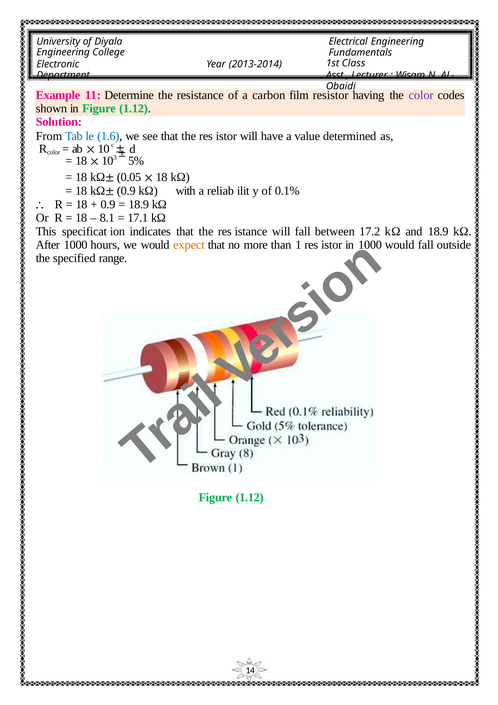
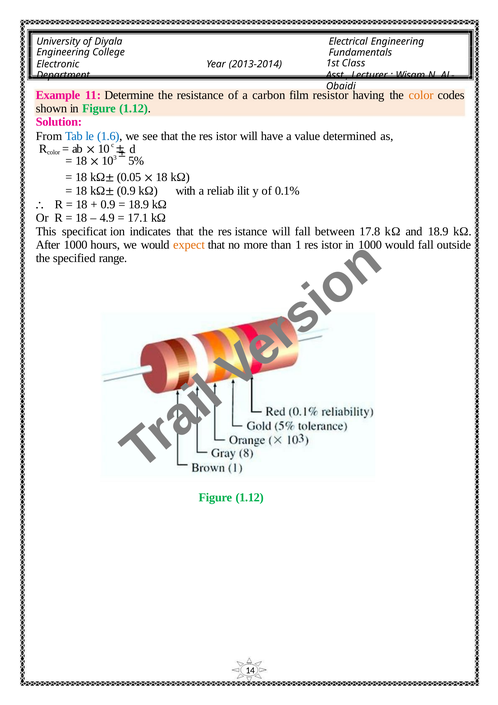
color colour: purple -> orange (421, 95)
8.1: 8.1 -> 4.9 (107, 218)
17.2: 17.2 -> 17.8 (370, 232)
